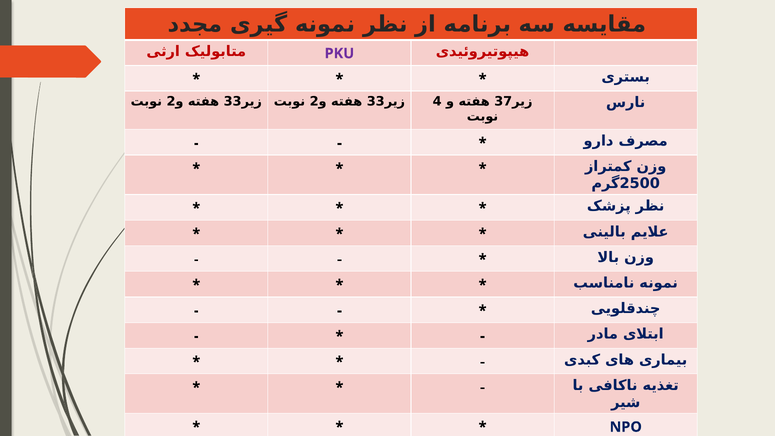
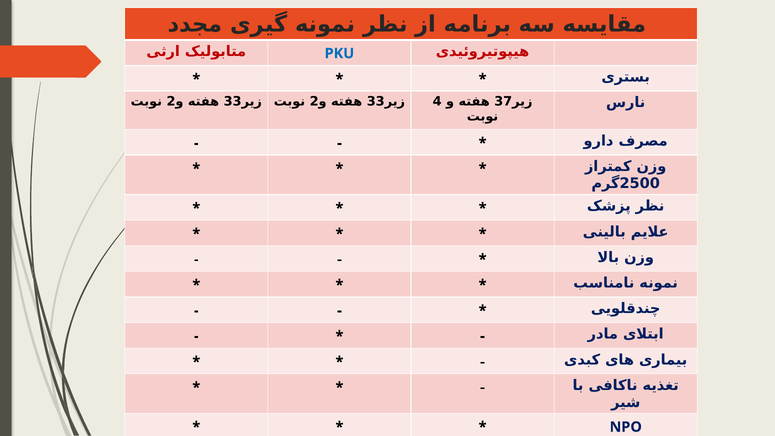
PKU colour: purple -> blue (339, 53)
